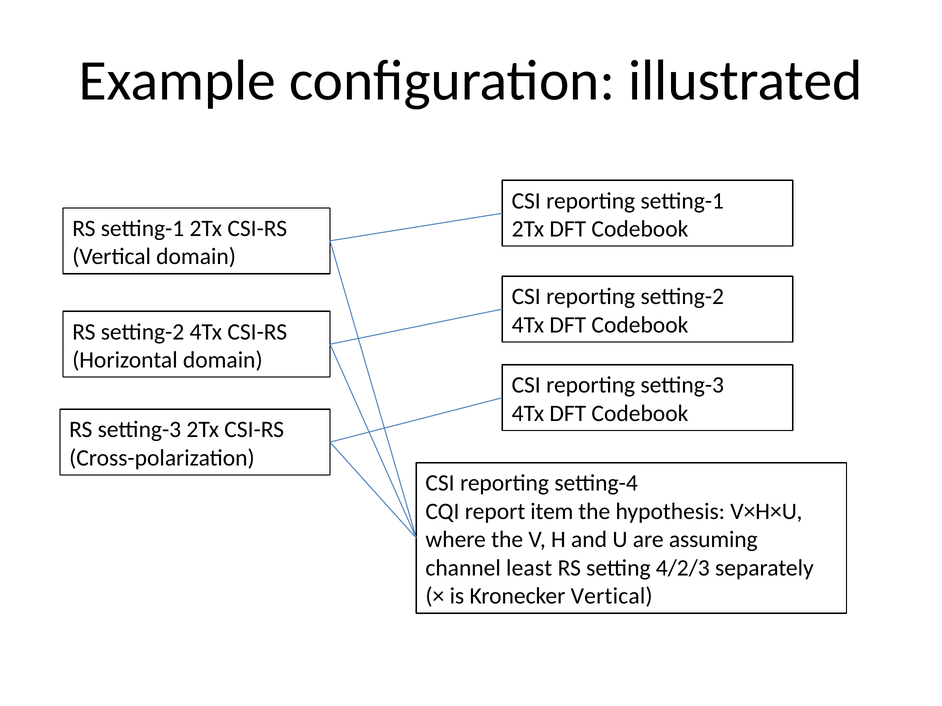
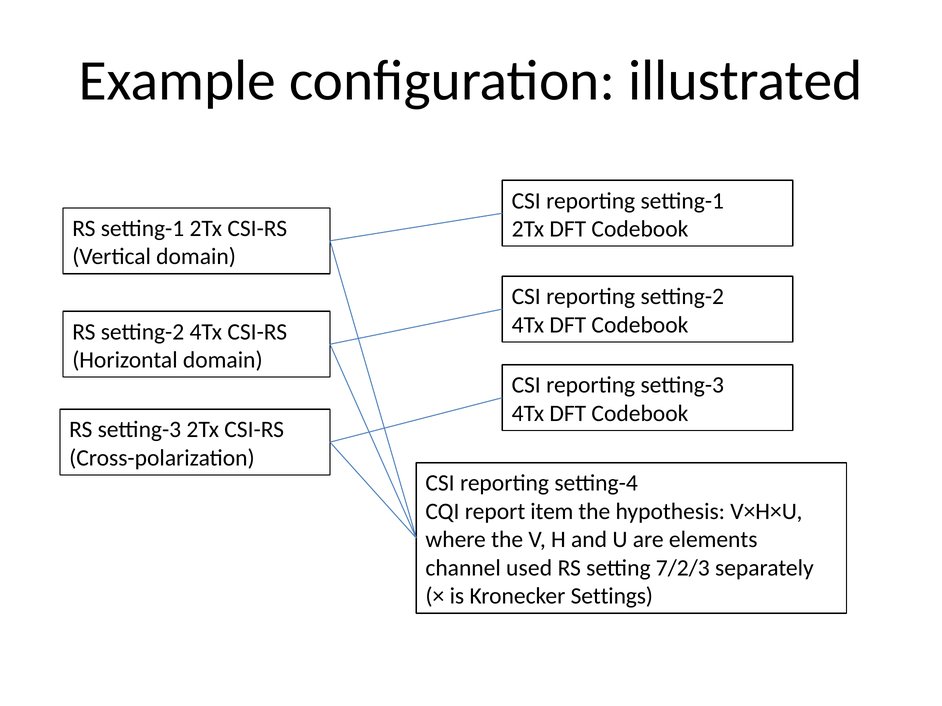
assuming: assuming -> elements (713, 540)
least: least -> used (529, 568)
4/2/3: 4/2/3 -> 7/2/3 (683, 568)
Kronecker Vertical: Vertical -> Settings (612, 597)
